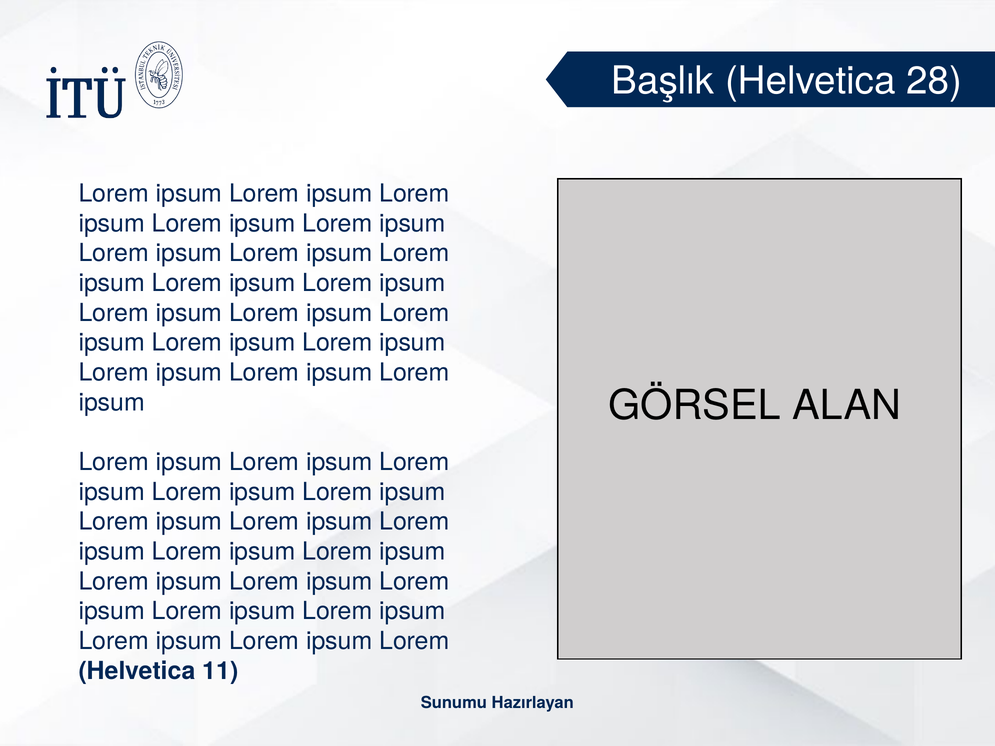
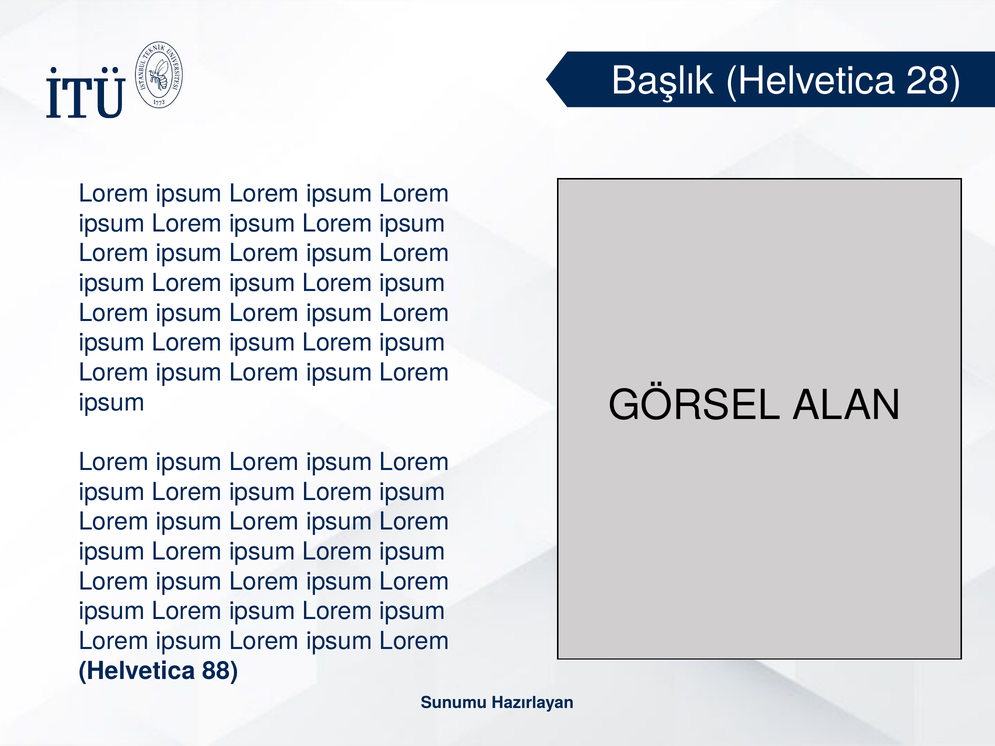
11: 11 -> 88 (220, 671)
